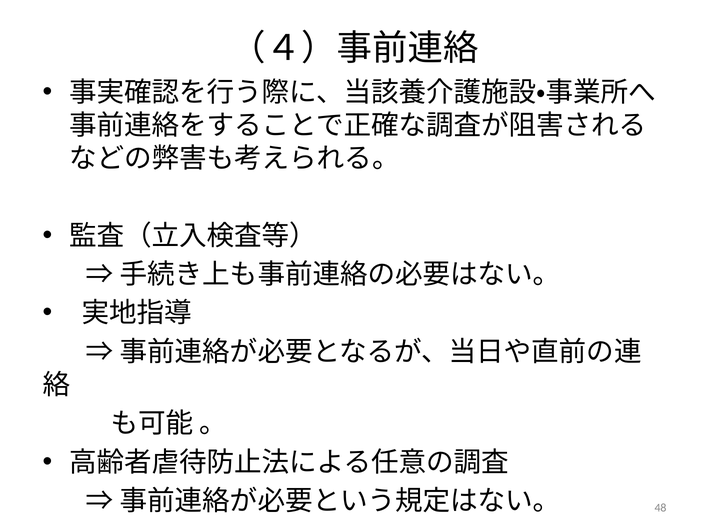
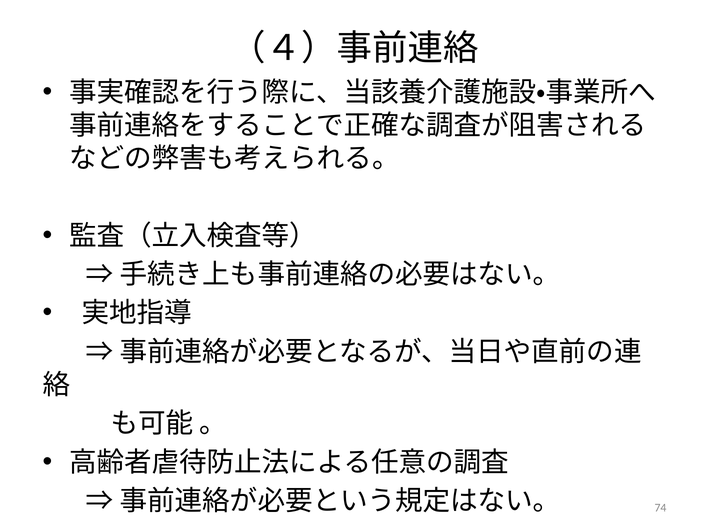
48: 48 -> 74 (660, 508)
